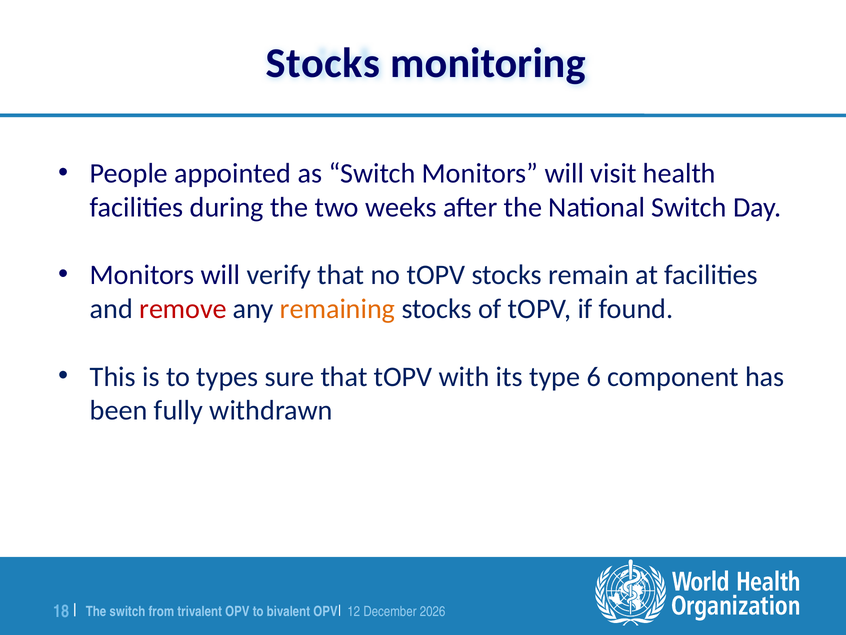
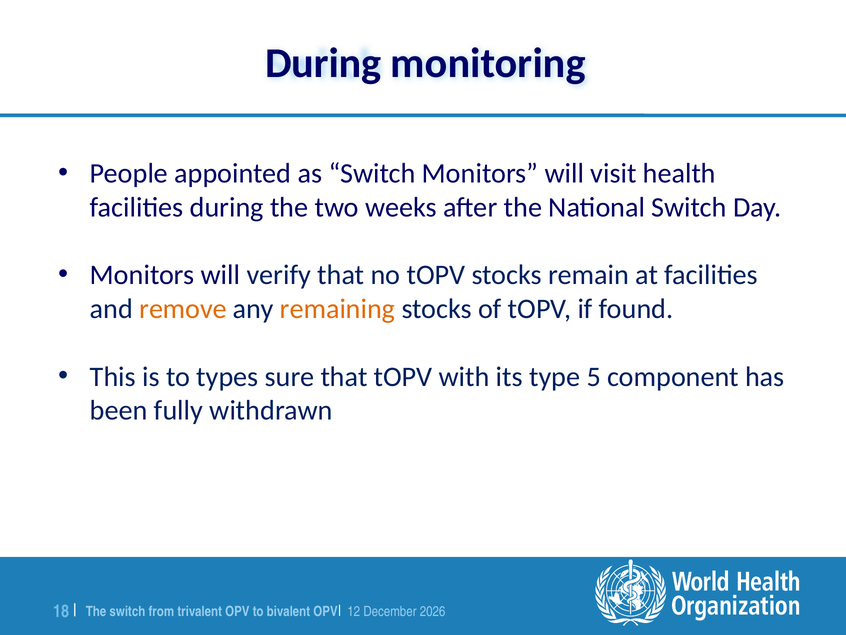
Stocks: Stocks -> During (323, 63)
remove colour: red -> orange (183, 309)
6: 6 -> 5 (594, 376)
